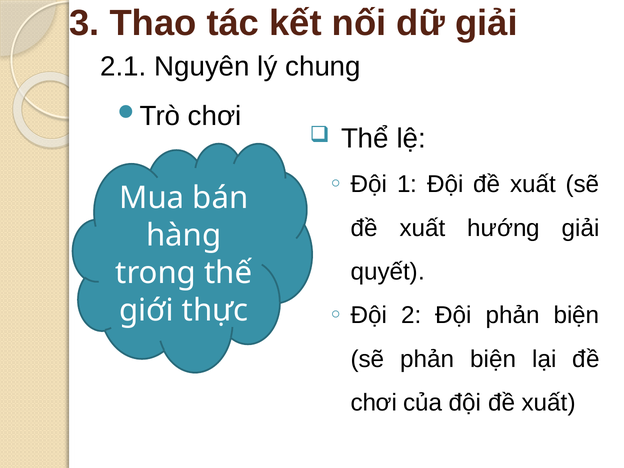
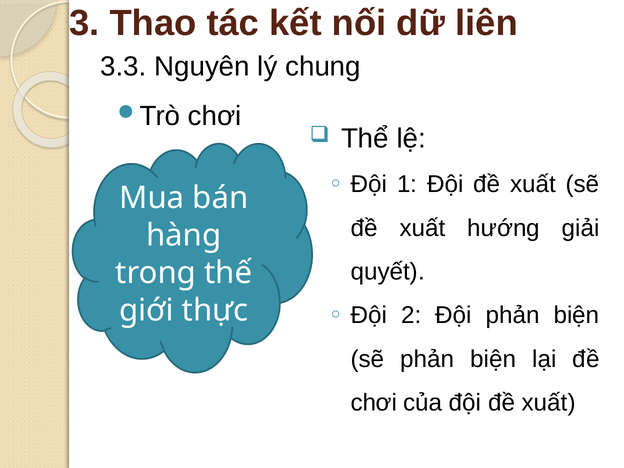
dữ giải: giải -> liên (486, 23)
2.1: 2.1 -> 3.3 (123, 67)
